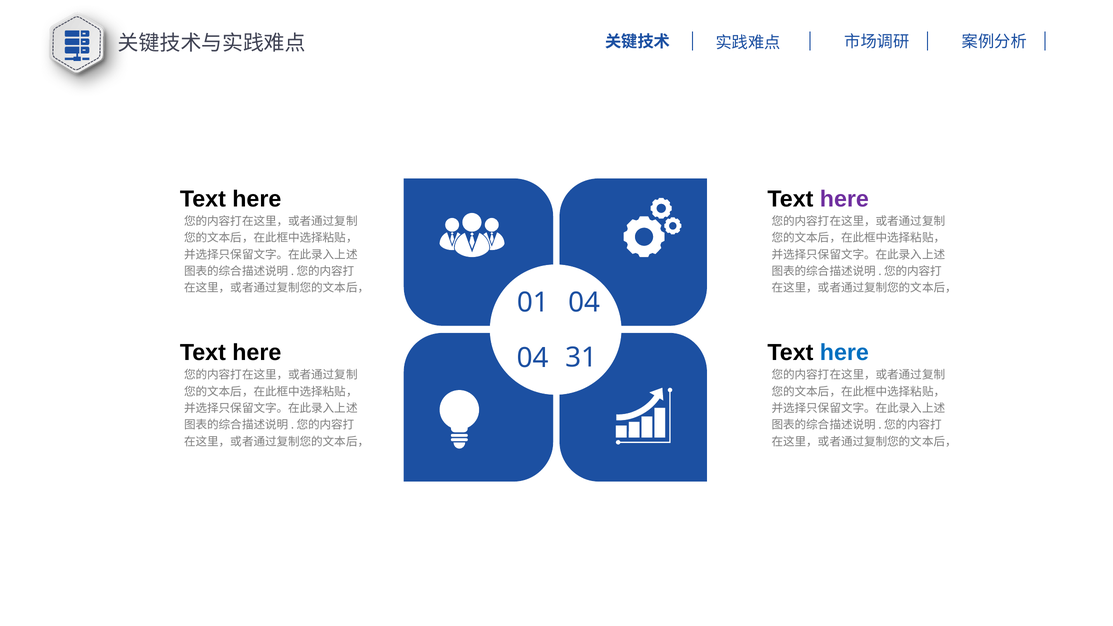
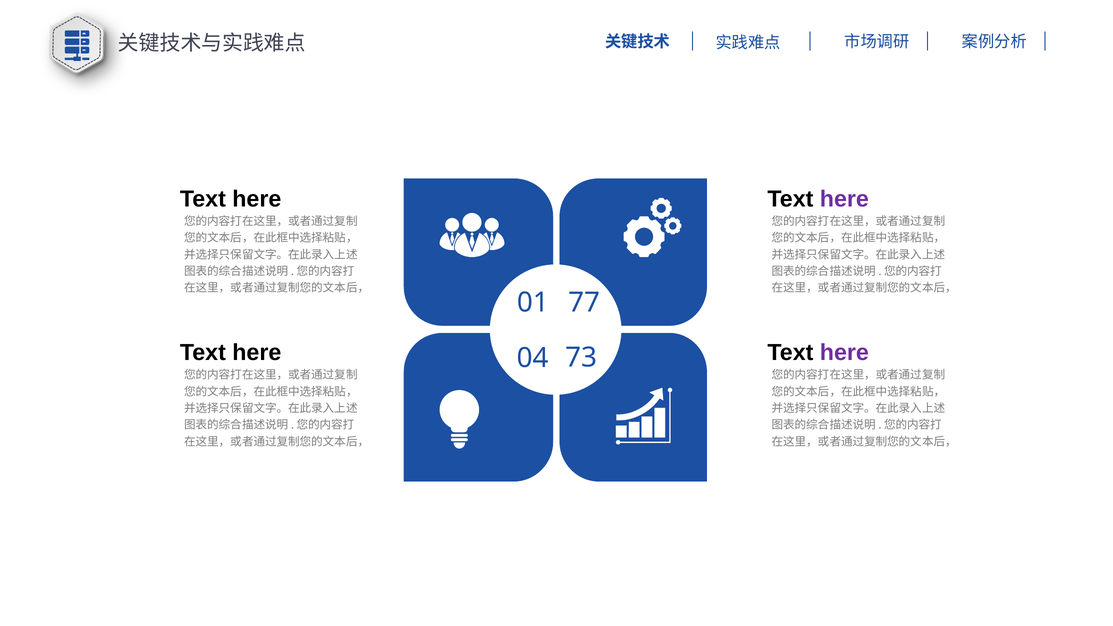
01 04: 04 -> 77 (584, 302)
here colour: blue -> purple (844, 353)
31: 31 -> 73 (581, 357)
